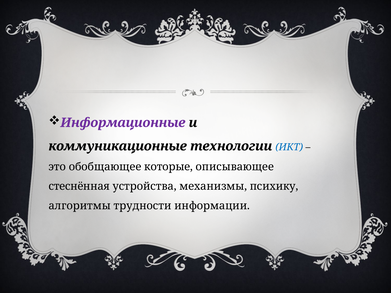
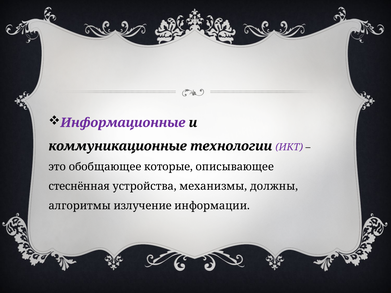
ИКТ colour: blue -> purple (289, 147)
психику: психику -> должны (274, 186)
трудности: трудности -> излучение (143, 206)
